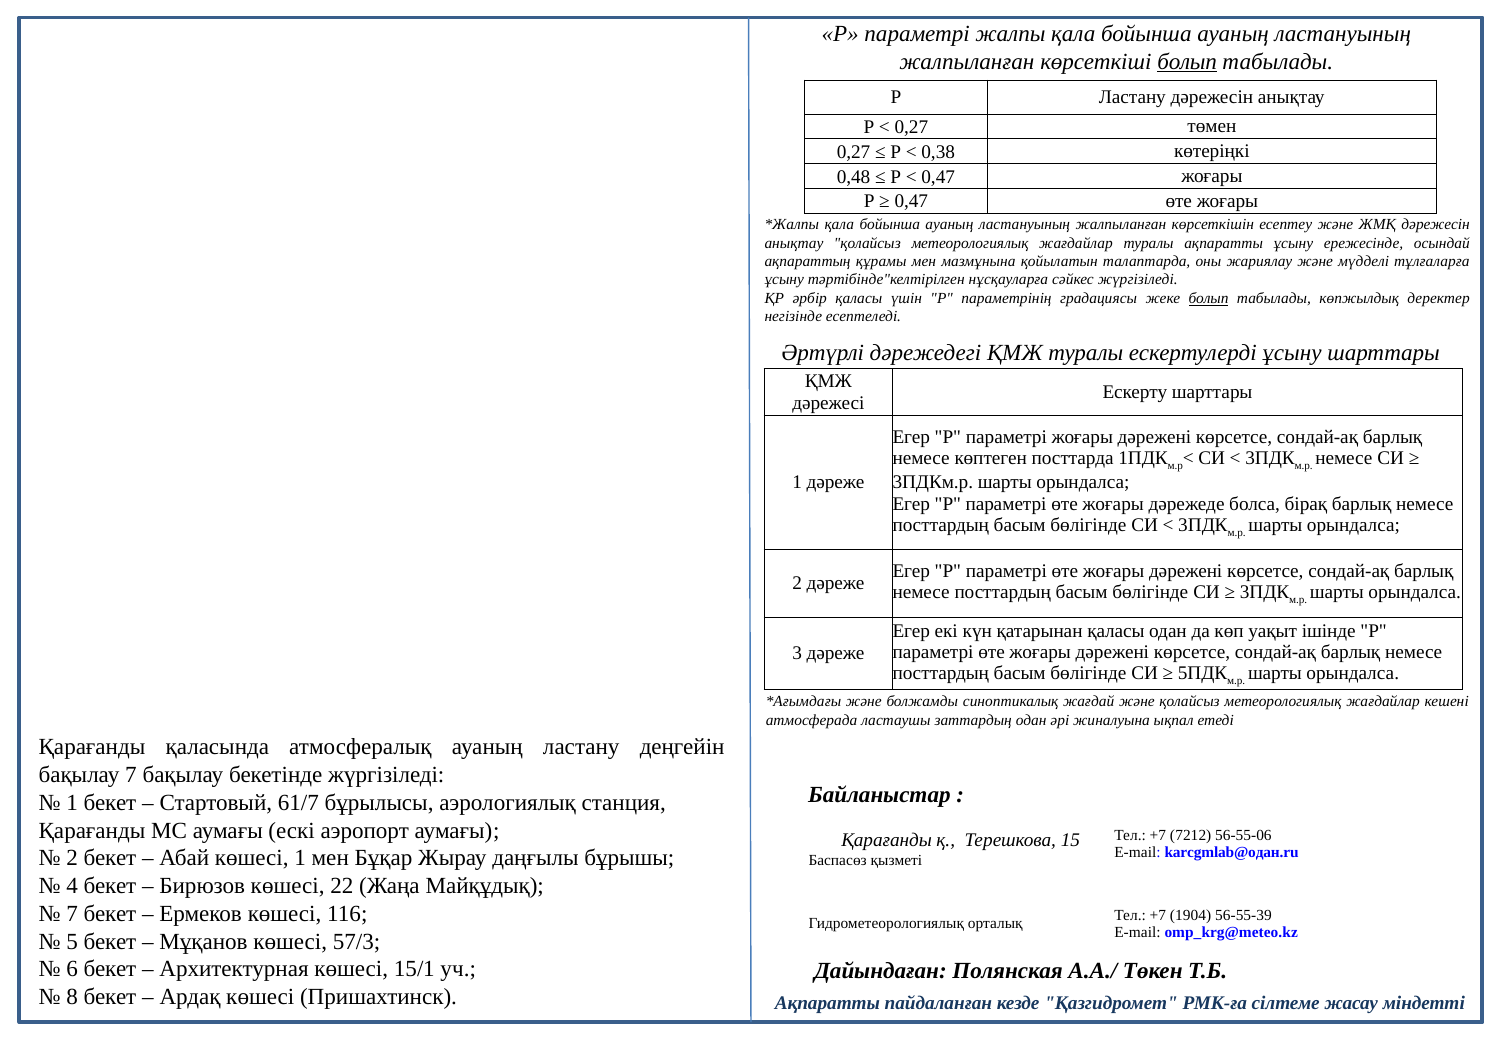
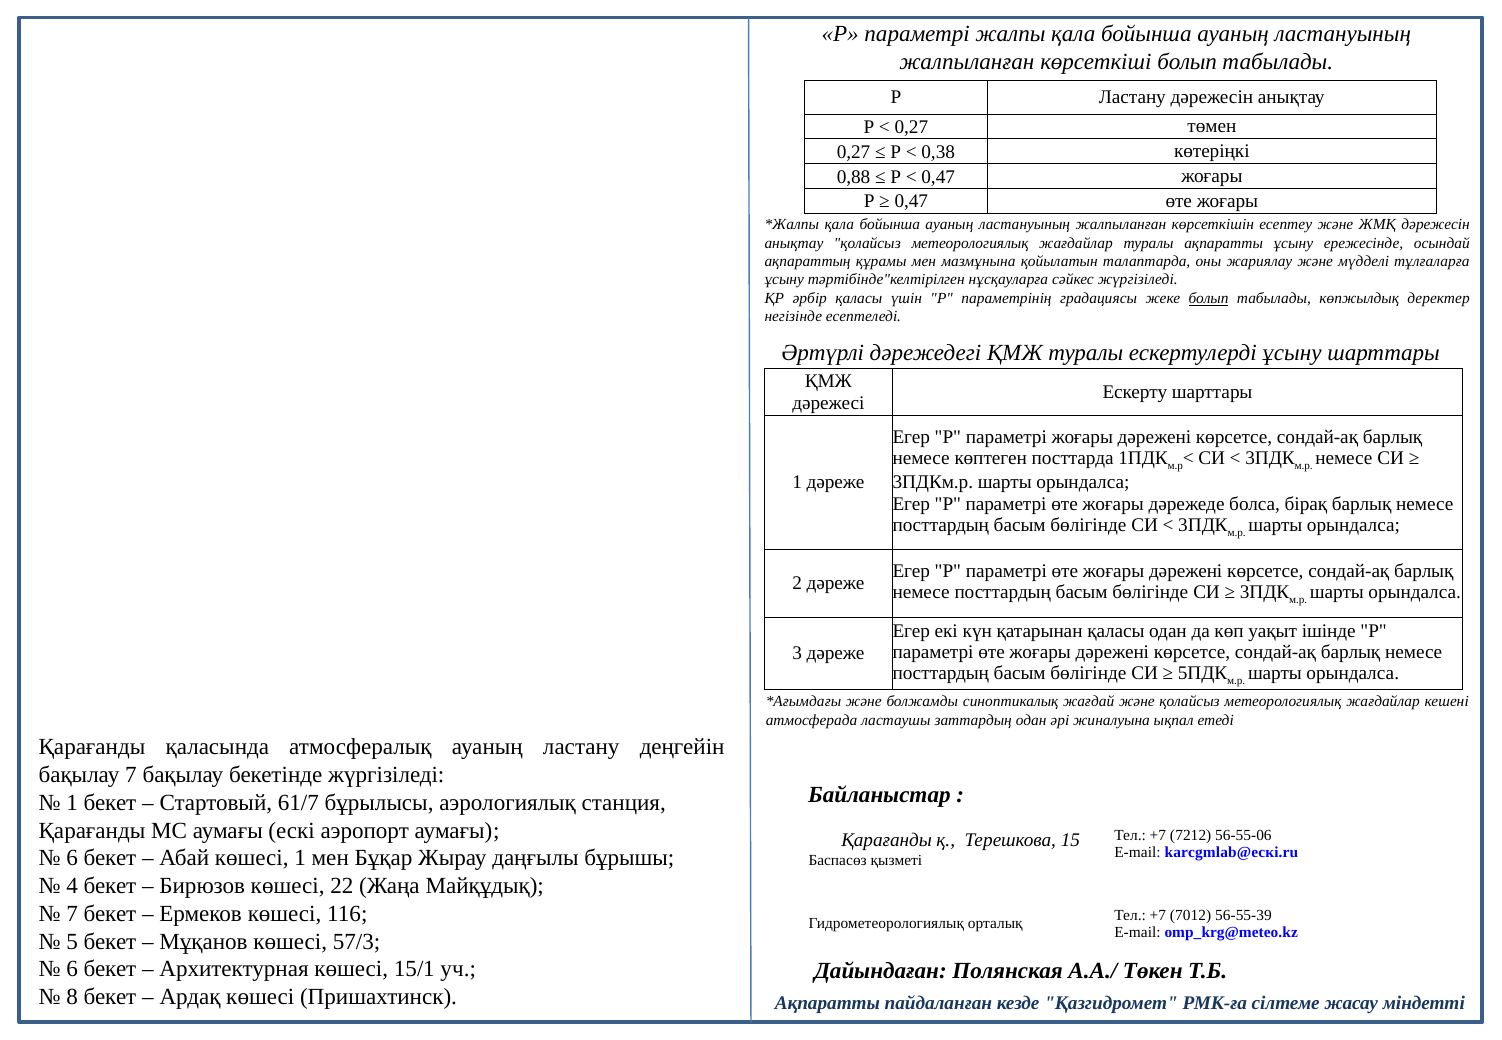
болып underline: present -> none (1187, 62)
0,48: 0,48 -> 0,88 (854, 177)
karcgmlab@одан.ru: karcgmlab@одан.ru -> karcgmlab@ескі.ru (1231, 852)
2: 2 -> 6 (72, 858)
1904: 1904 -> 7012 (1191, 915)
